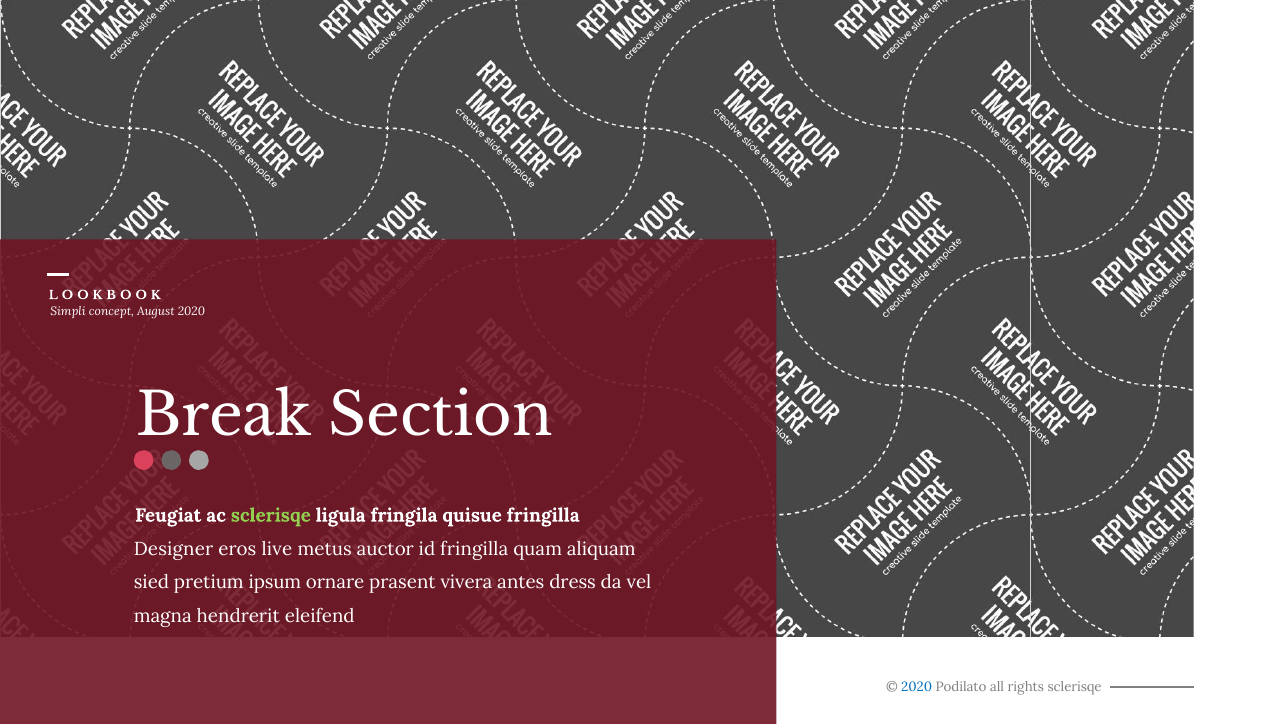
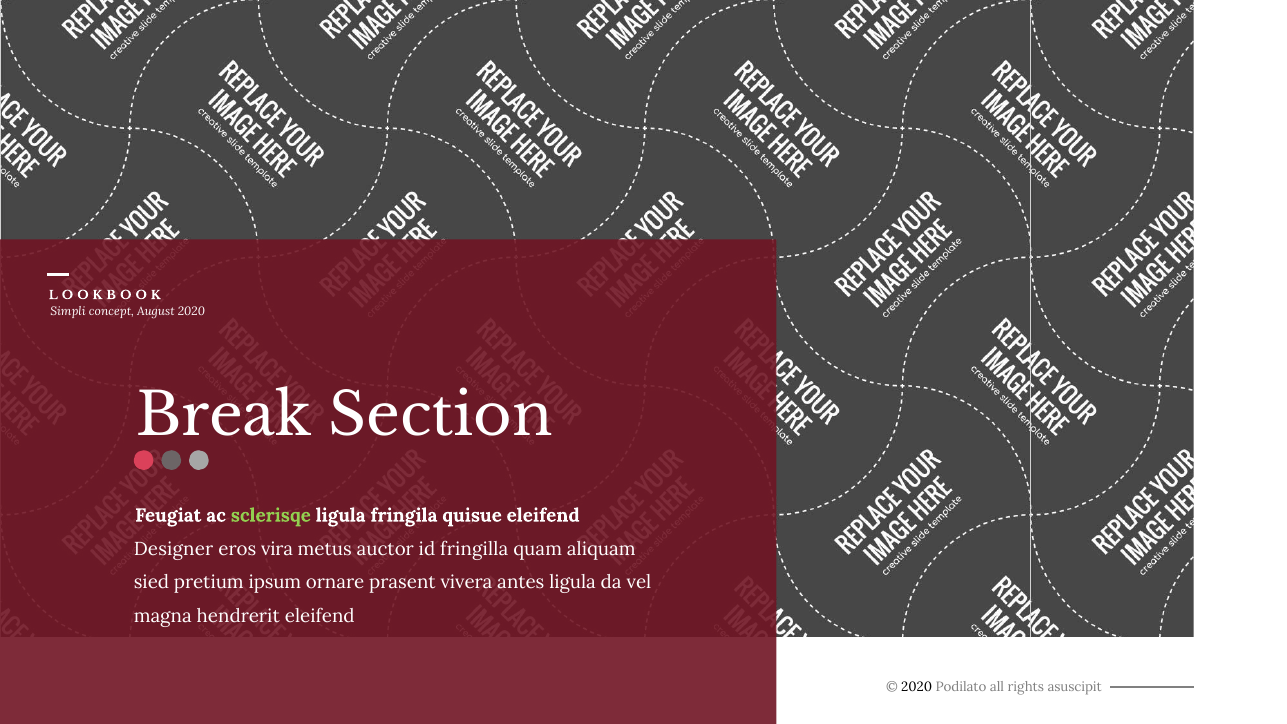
quisue fringilla: fringilla -> eleifend (543, 515)
live: live -> vira (277, 549)
antes dress: dress -> ligula (573, 583)
2020 colour: blue -> black (917, 687)
rights sclerisqe: sclerisqe -> asuscipit (1075, 687)
